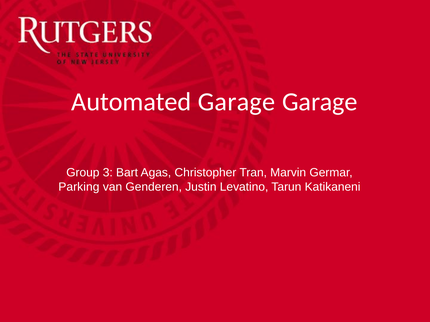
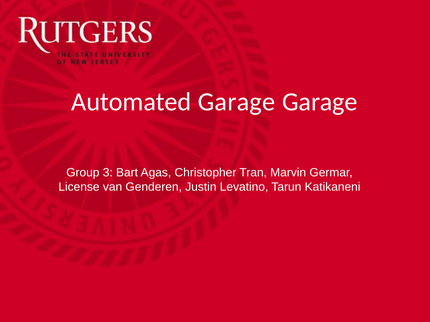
Parking: Parking -> License (79, 187)
